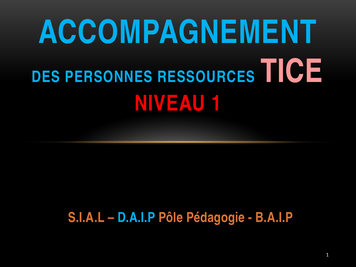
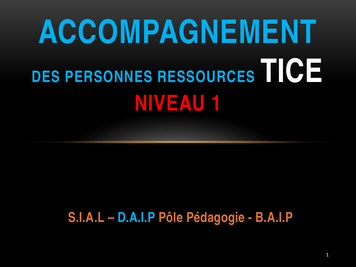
TICE colour: pink -> white (292, 71)
